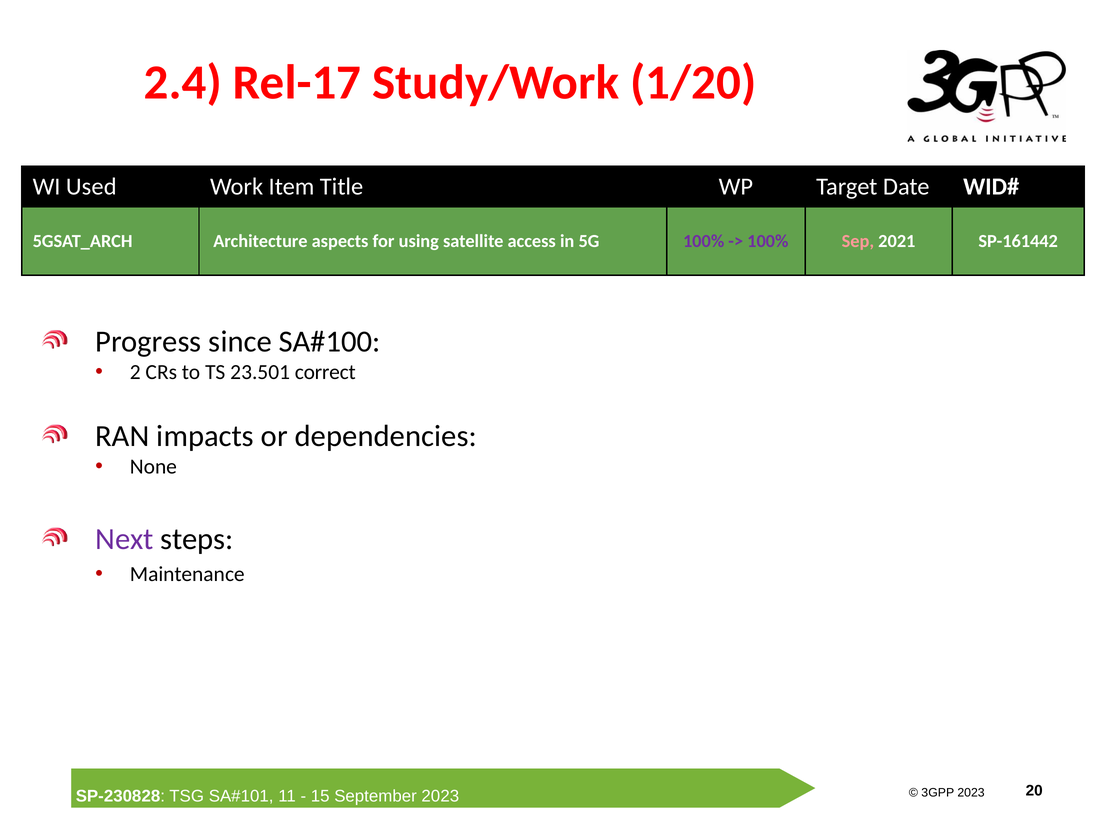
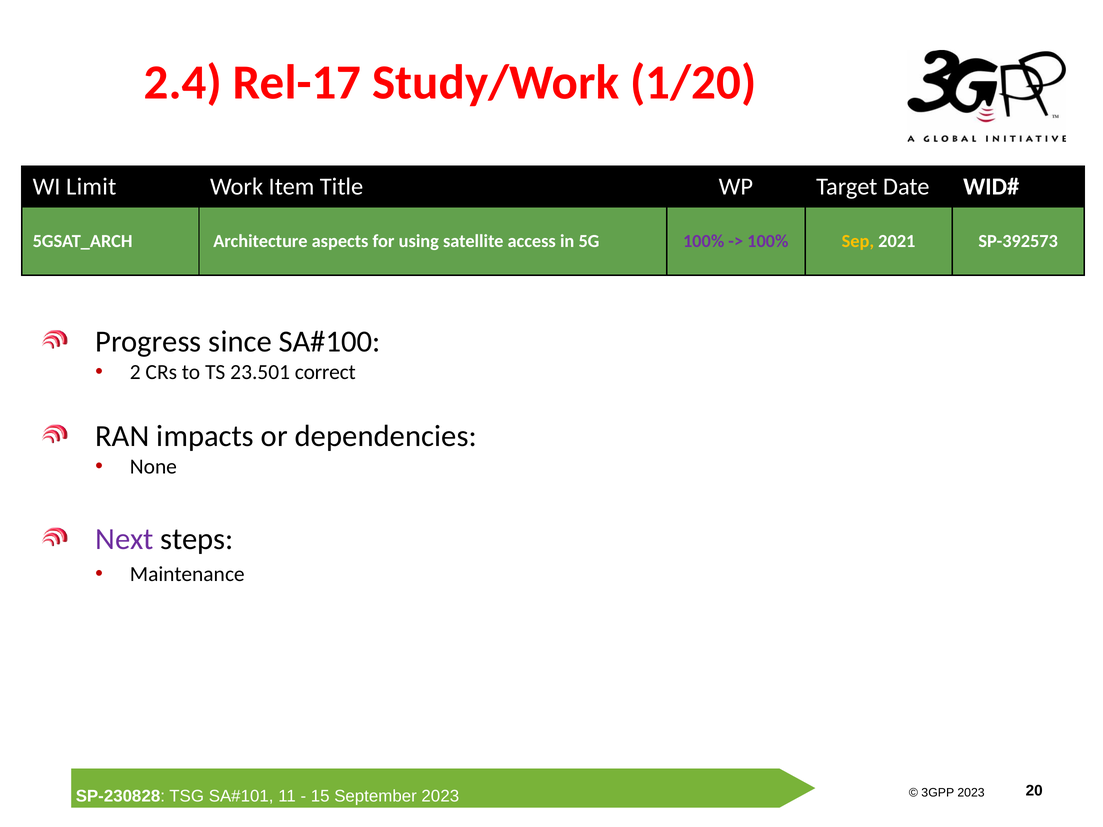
Used: Used -> Limit (91, 187)
Sep colour: pink -> yellow (858, 241)
SP-161442: SP-161442 -> SP-392573 (1018, 241)
